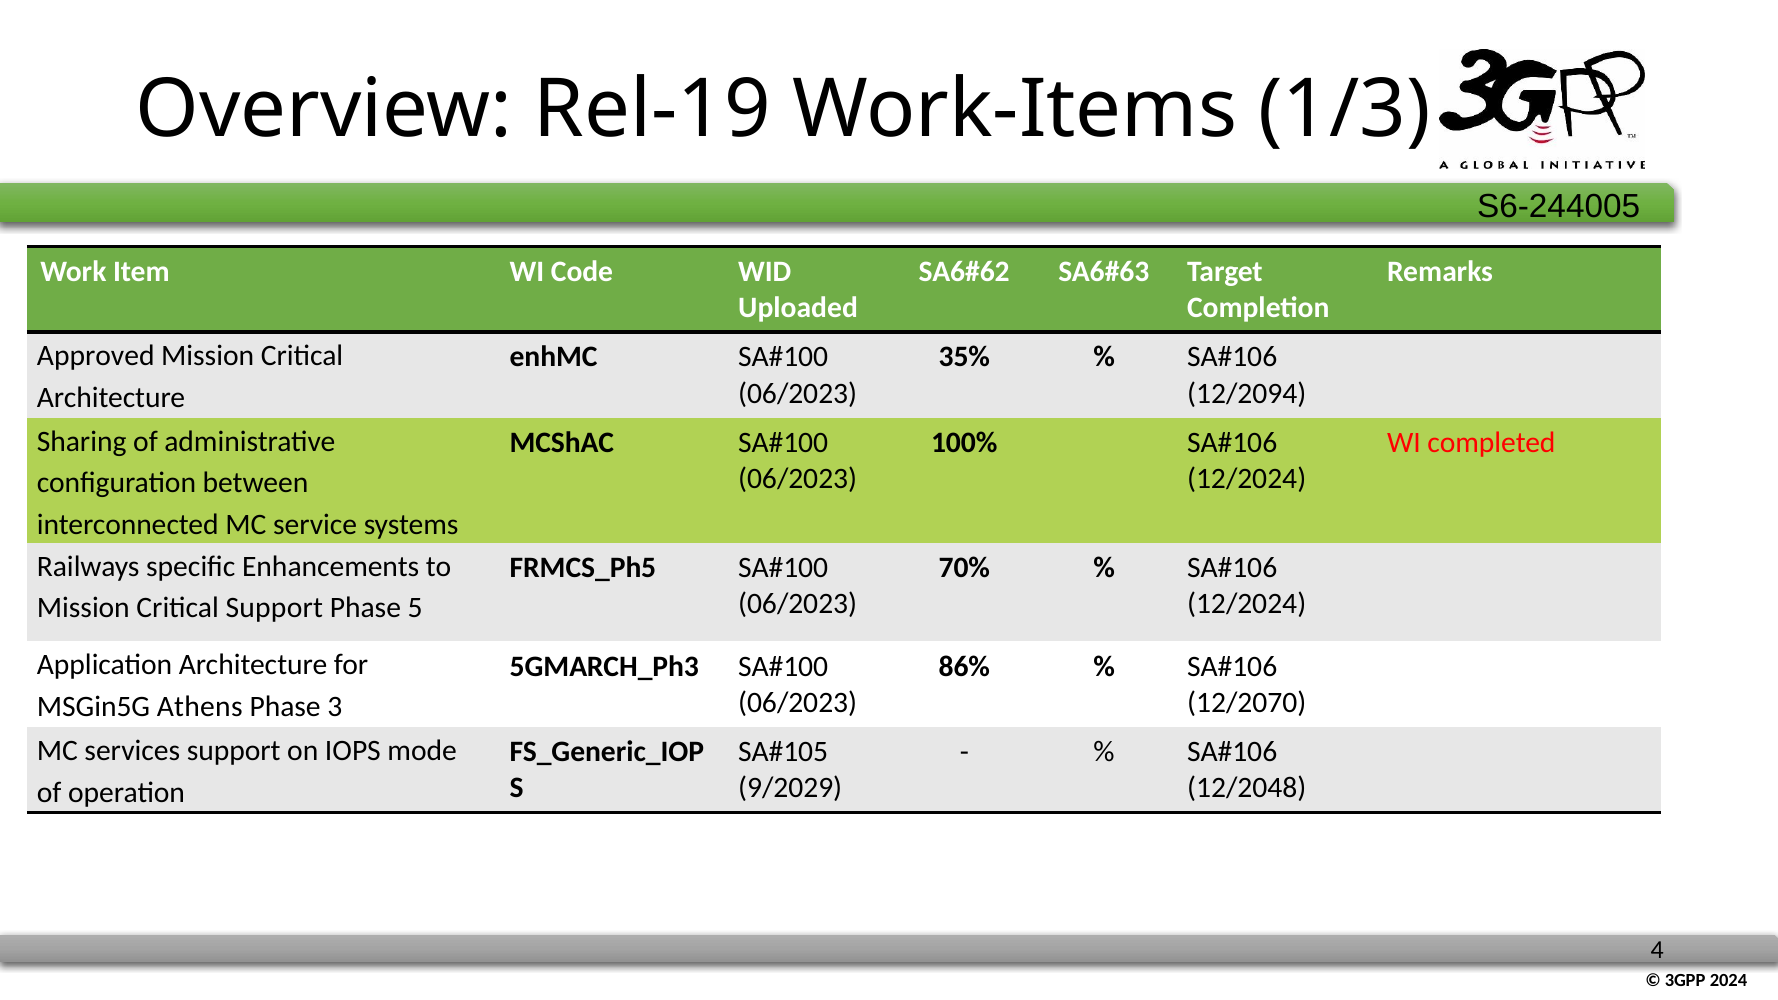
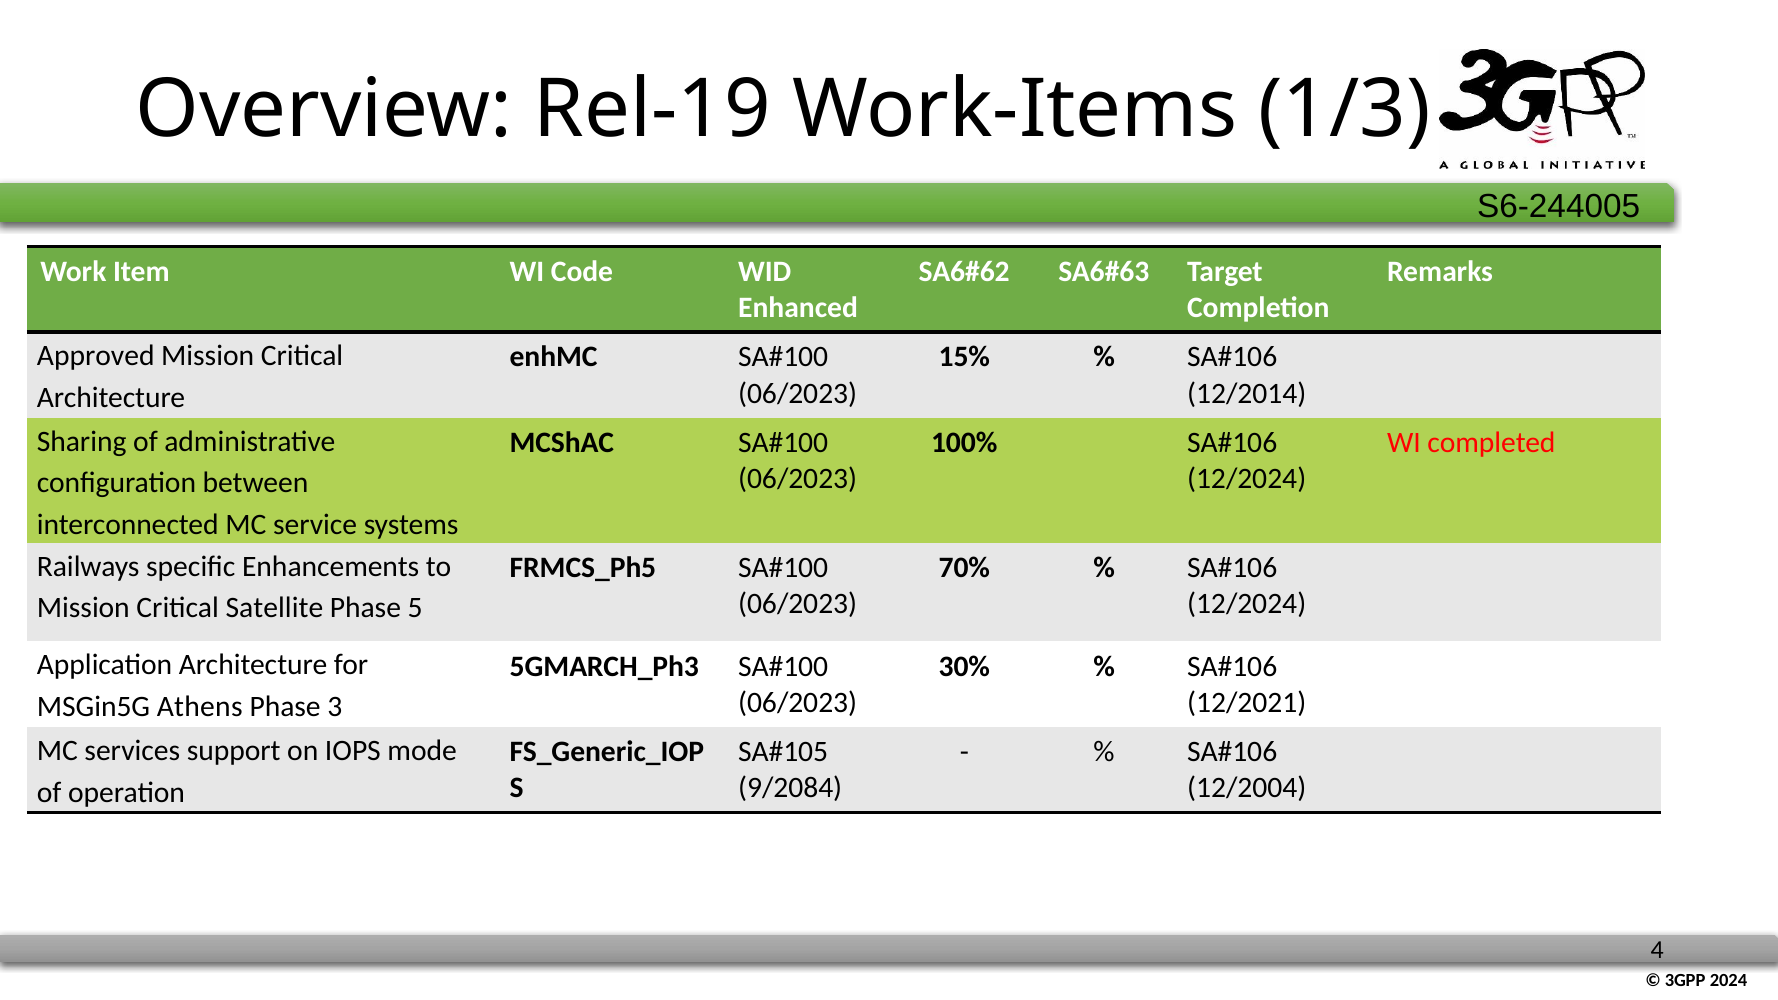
Uploaded: Uploaded -> Enhanced (798, 308)
35%: 35% -> 15% (964, 357)
12/2094: 12/2094 -> 12/2014 (1247, 393)
Critical Support: Support -> Satellite (274, 608)
86%: 86% -> 30% (964, 666)
12/2070: 12/2070 -> 12/2021 (1247, 703)
9/2029: 9/2029 -> 9/2084 (790, 788)
12/2048: 12/2048 -> 12/2004 (1247, 788)
